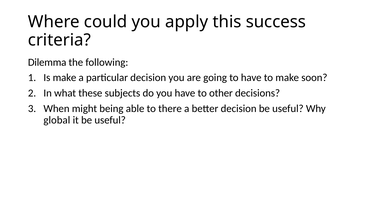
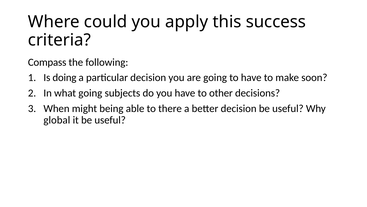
Dilemma: Dilemma -> Compass (47, 62)
Is make: make -> doing (64, 77)
what these: these -> going (90, 93)
